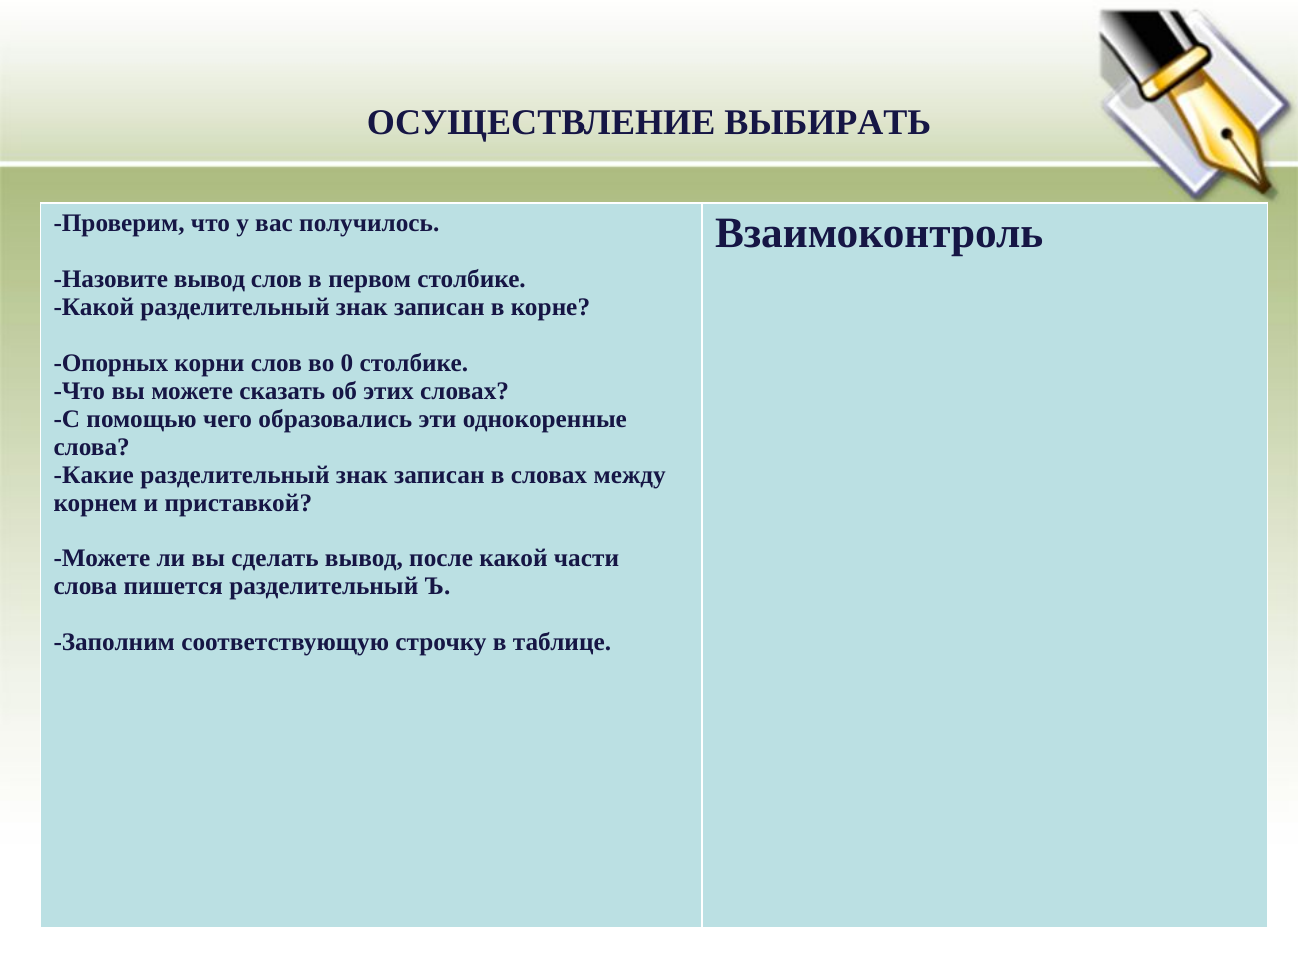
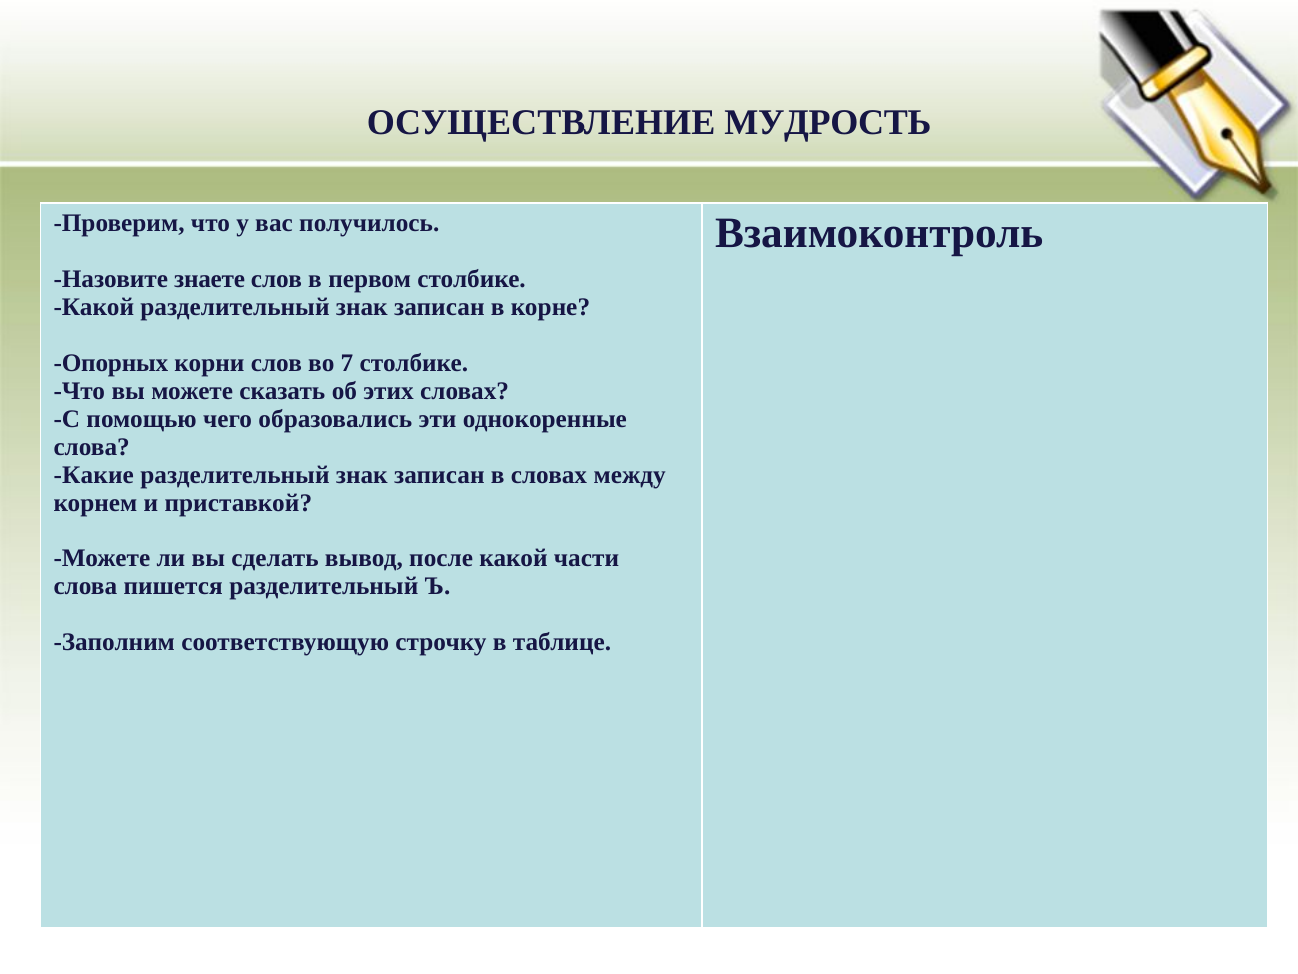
ВЫБИРАТЬ: ВЫБИРАТЬ -> МУДРОСТЬ (828, 123)
Назовите вывод: вывод -> знаете (210, 279)
0: 0 -> 7 (347, 363)
